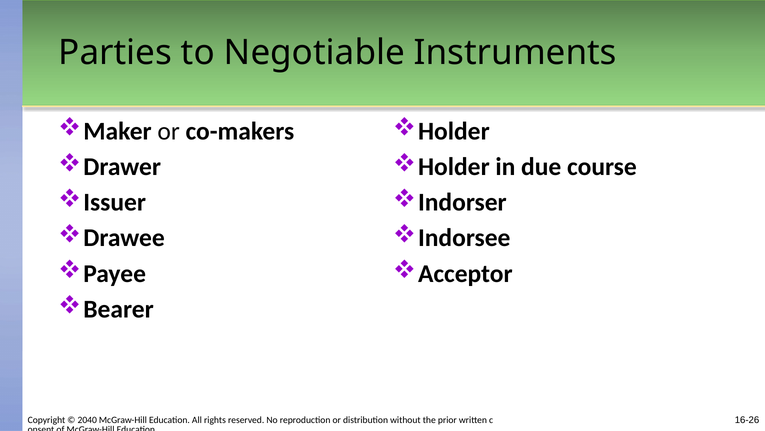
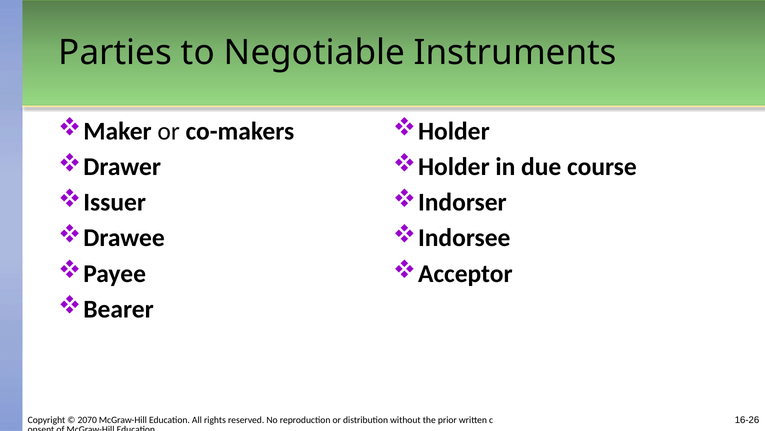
2040: 2040 -> 2070 (87, 419)
